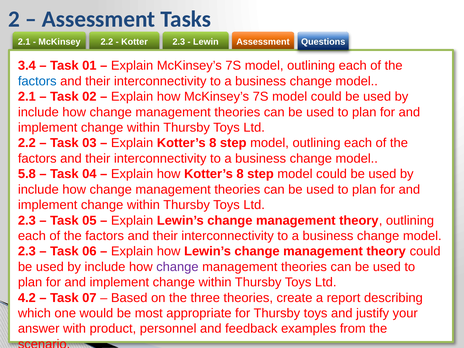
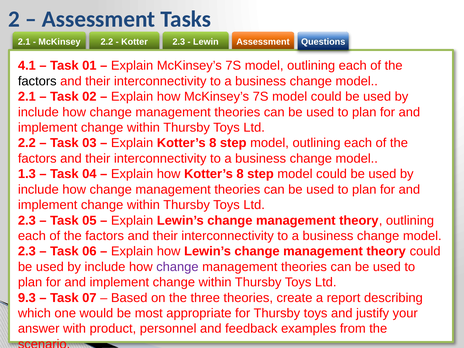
3.4: 3.4 -> 4.1 (27, 66)
factors colour: blue -> black (37, 81)
5.8: 5.8 -> 1.3 (27, 174)
4.2: 4.2 -> 9.3 (27, 298)
